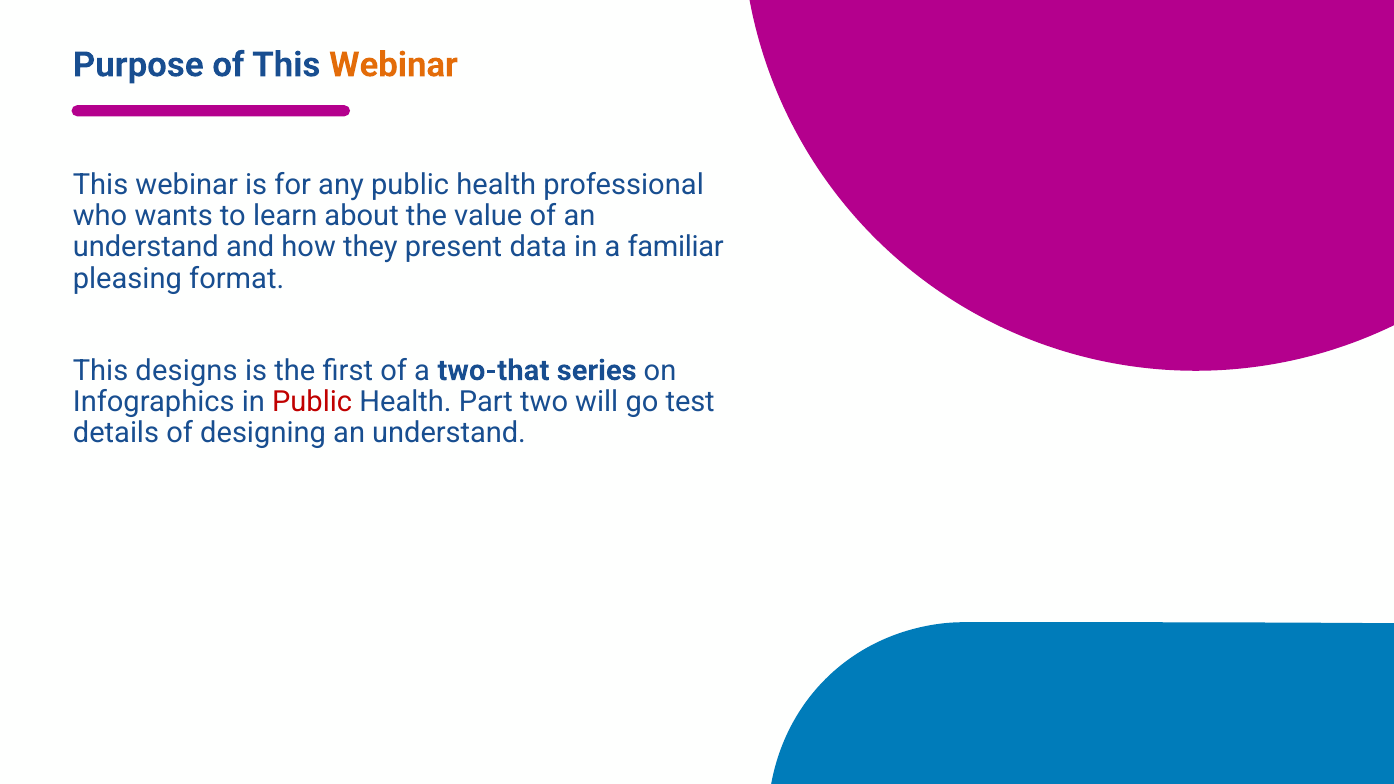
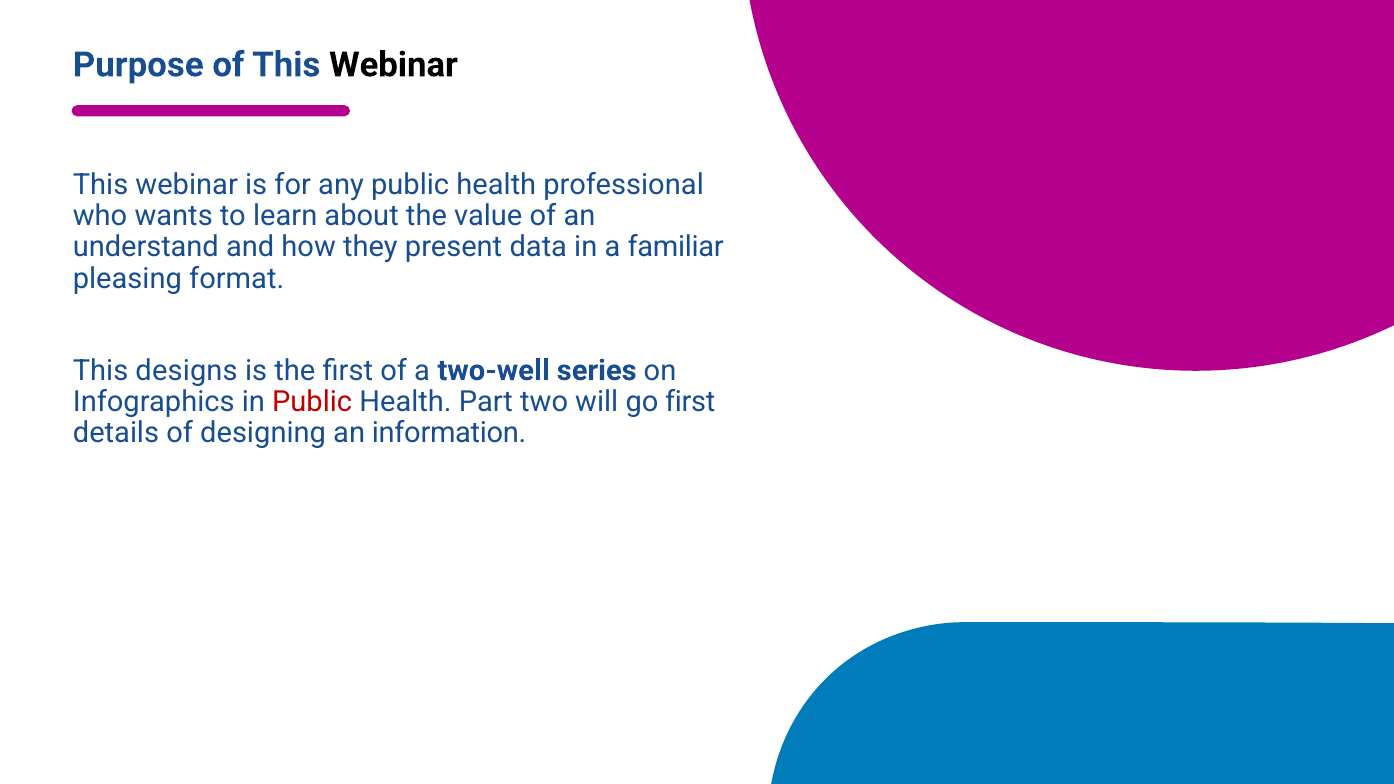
Webinar colour: orange -> black (393, 65)
two-that: two-that -> two-well (493, 371)
go test: test -> first (690, 402)
designing an understand: understand -> information (449, 433)
